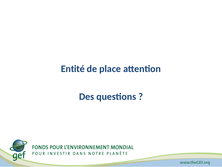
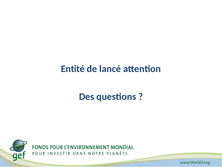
place: place -> lancé (110, 69)
